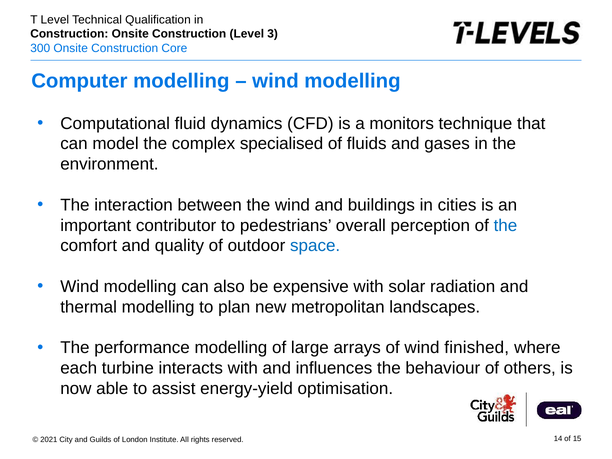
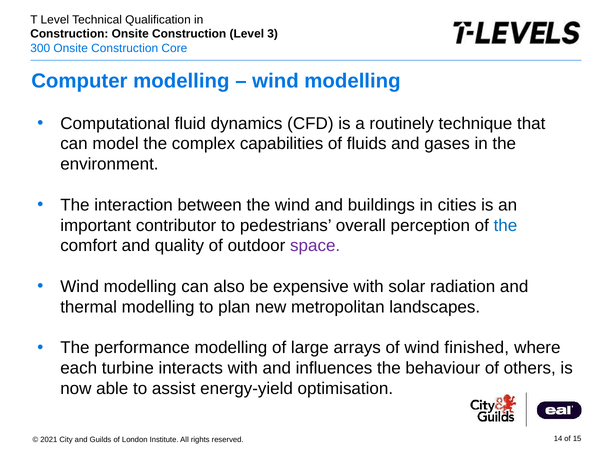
monitors: monitors -> routinely (402, 123)
specialised: specialised -> capabilities (282, 144)
space colour: blue -> purple (315, 246)
